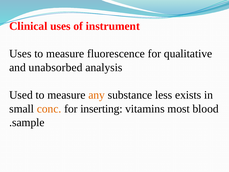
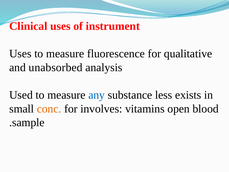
any colour: orange -> blue (97, 95)
inserting: inserting -> involves (101, 109)
most: most -> open (179, 109)
